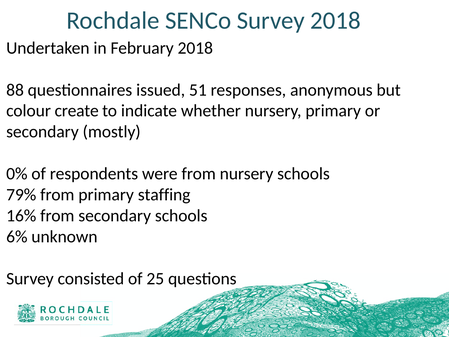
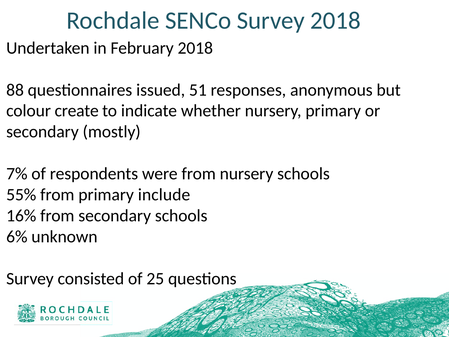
0%: 0% -> 7% (17, 174)
79%: 79% -> 55% (21, 195)
staffing: staffing -> include (164, 195)
